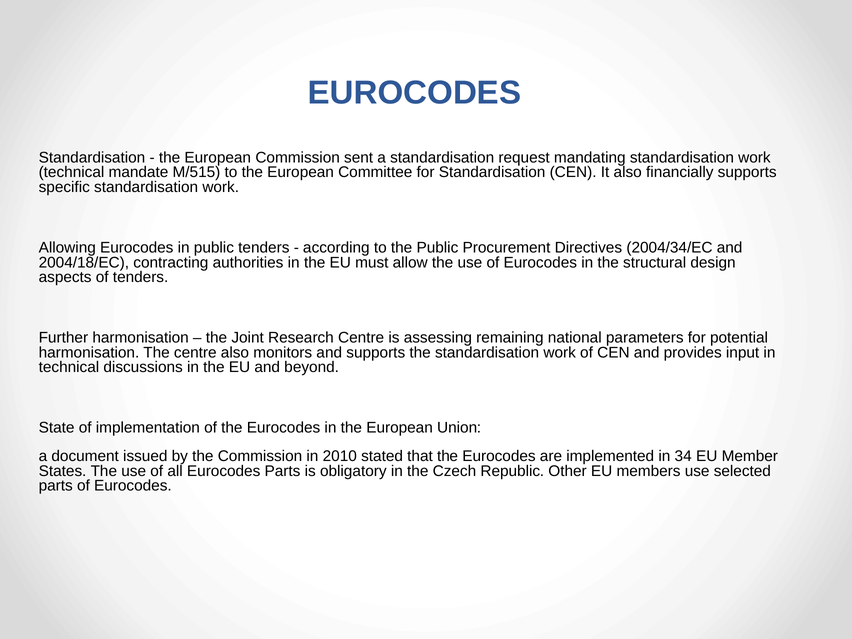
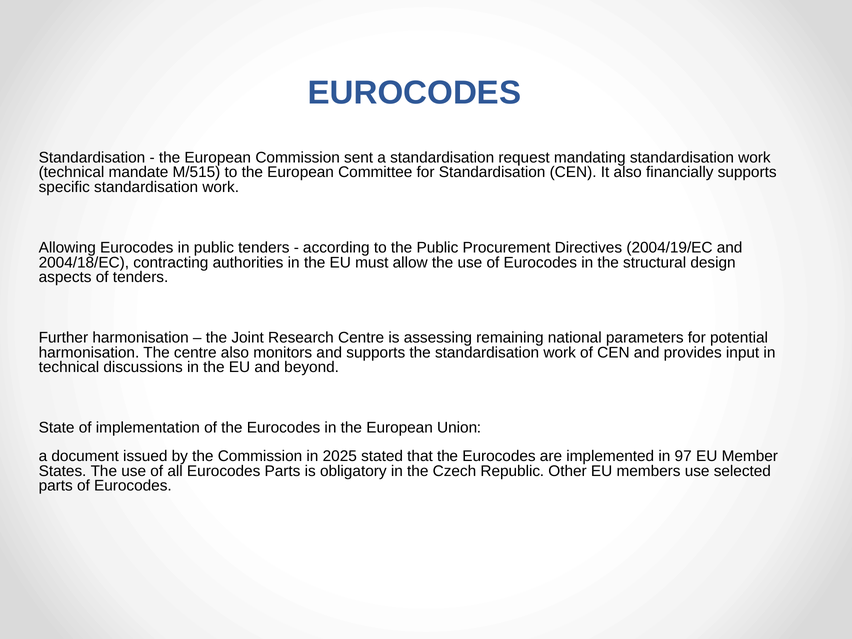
2004/34/EC: 2004/34/EC -> 2004/19/EC (670, 248)
2010: 2010 -> 2025 (340, 456)
34: 34 -> 97 (683, 456)
